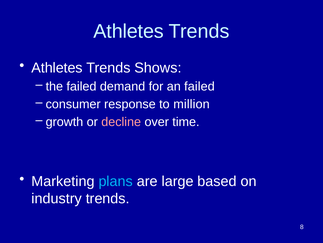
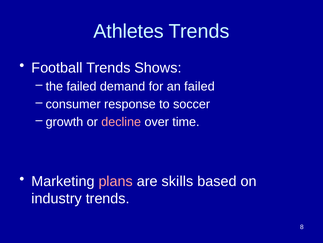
Athletes: Athletes -> Football (57, 68)
million: million -> soccer (192, 104)
plans colour: light blue -> pink (116, 181)
large: large -> skills (177, 181)
